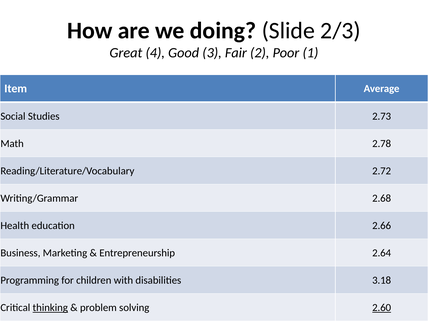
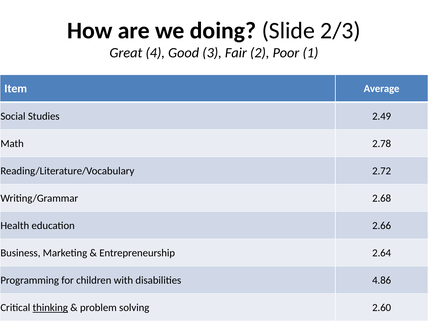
2.73: 2.73 -> 2.49 (382, 116)
3.18: 3.18 -> 4.86 (382, 280)
2.60 underline: present -> none (382, 308)
